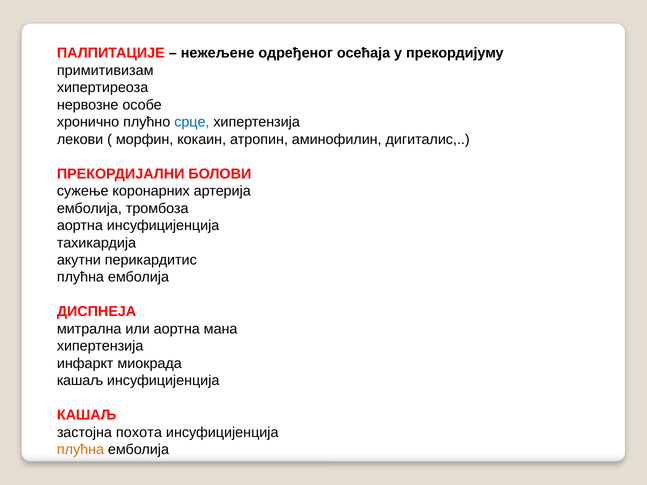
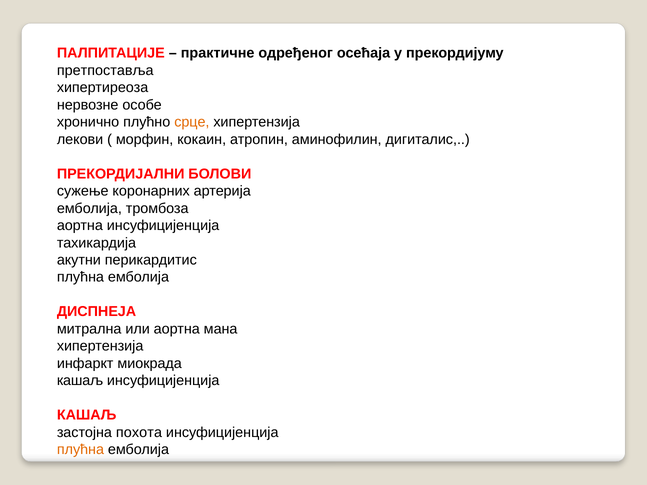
нежељене: нежељене -> практичне (218, 53)
примитивизам: примитивизам -> претпоставља (105, 70)
срце colour: blue -> orange (192, 122)
